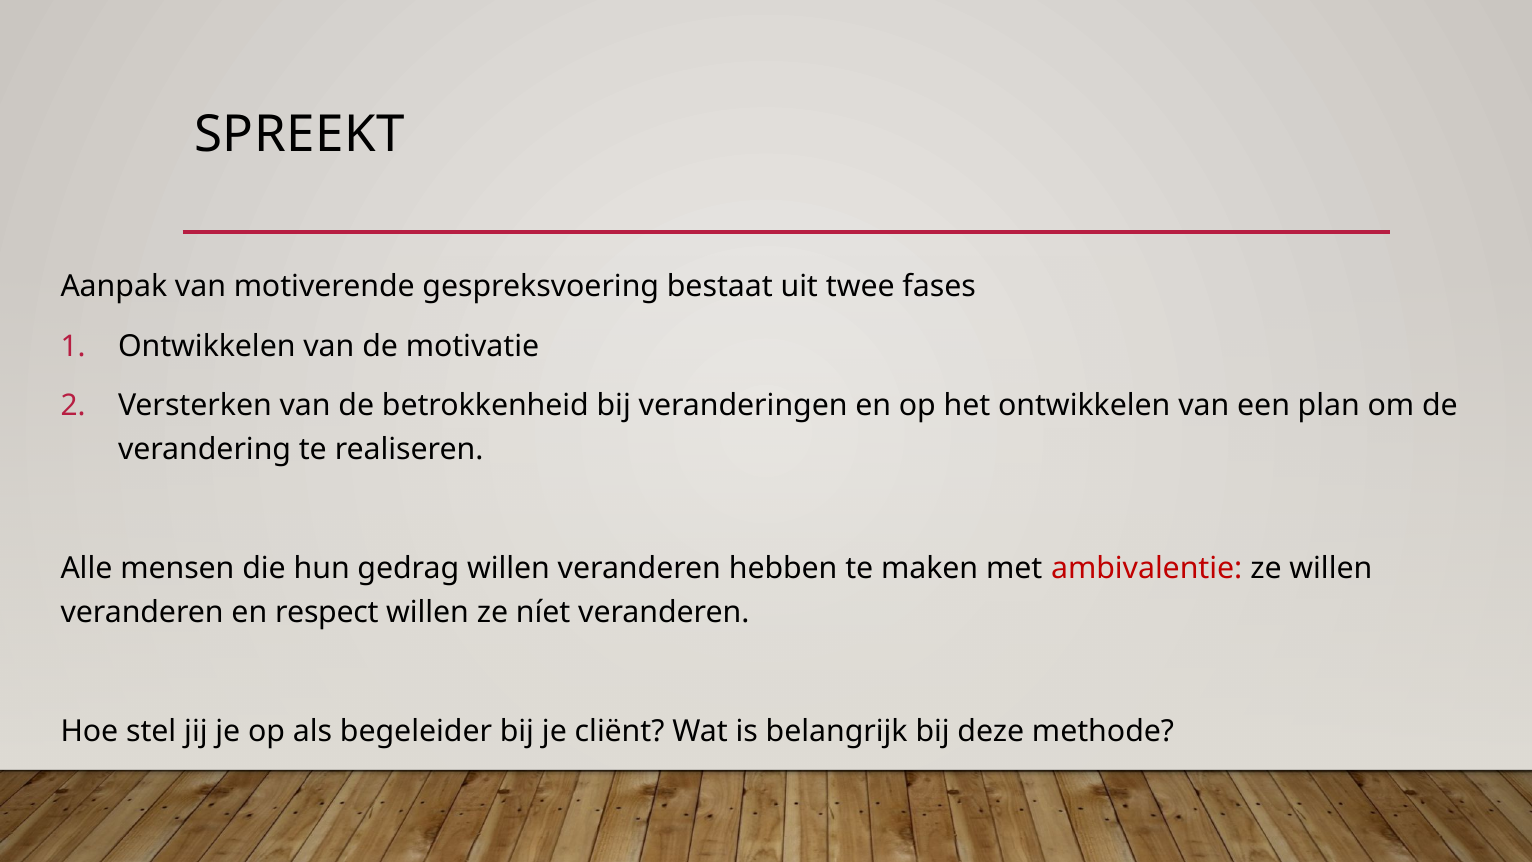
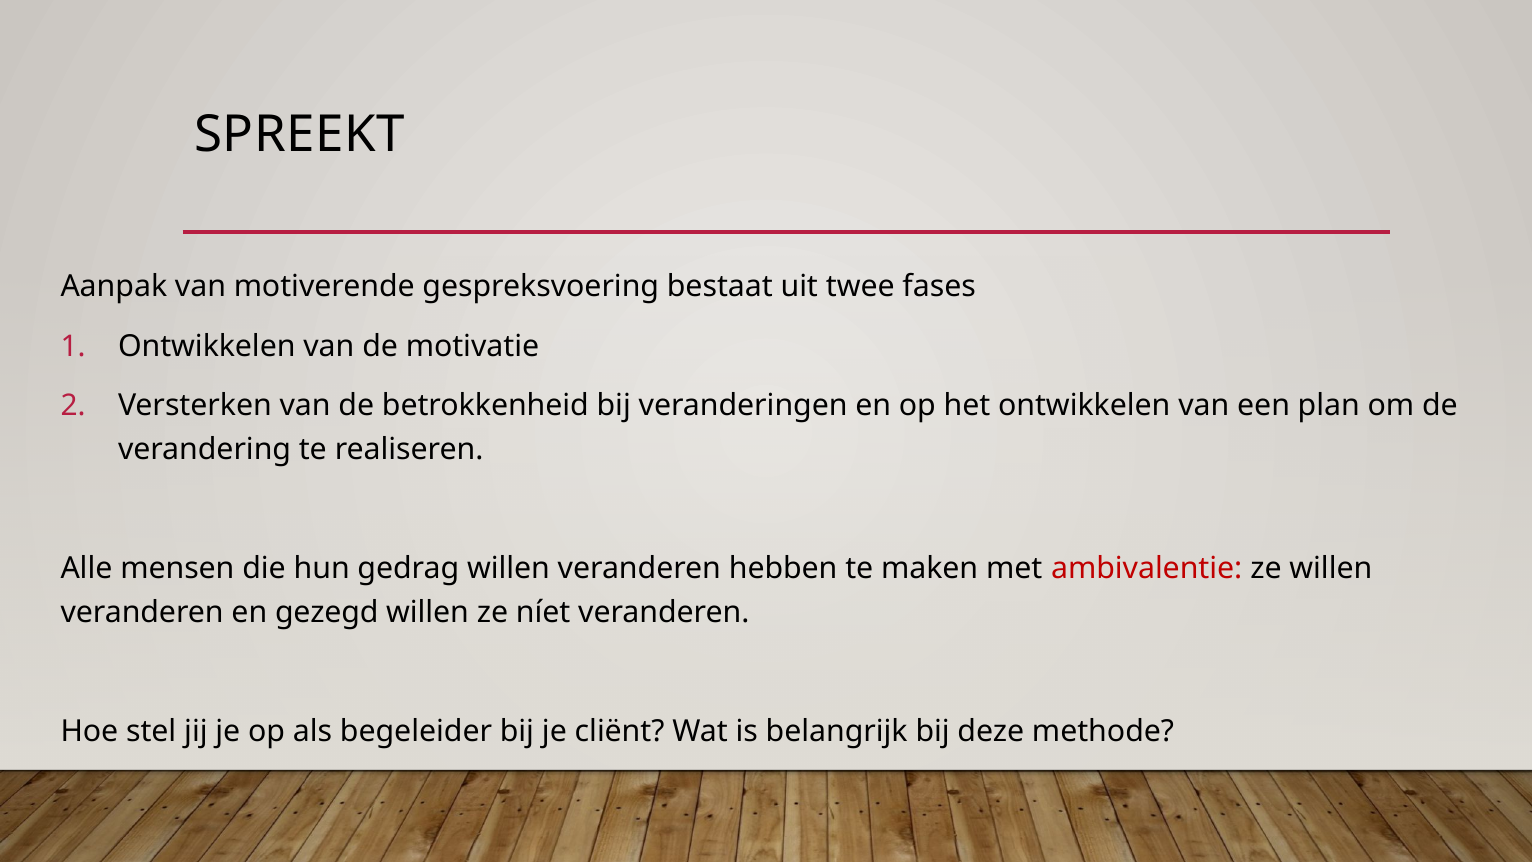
respect: respect -> gezegd (327, 612)
